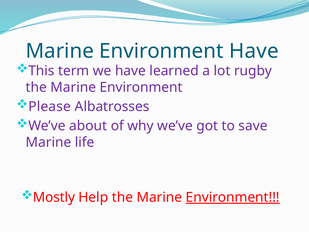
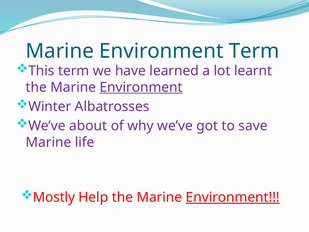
Environment Have: Have -> Term (254, 51)
rugby: rugby -> learnt (253, 71)
Environment underline: none -> present (141, 87)
Please: Please -> Winter (50, 106)
